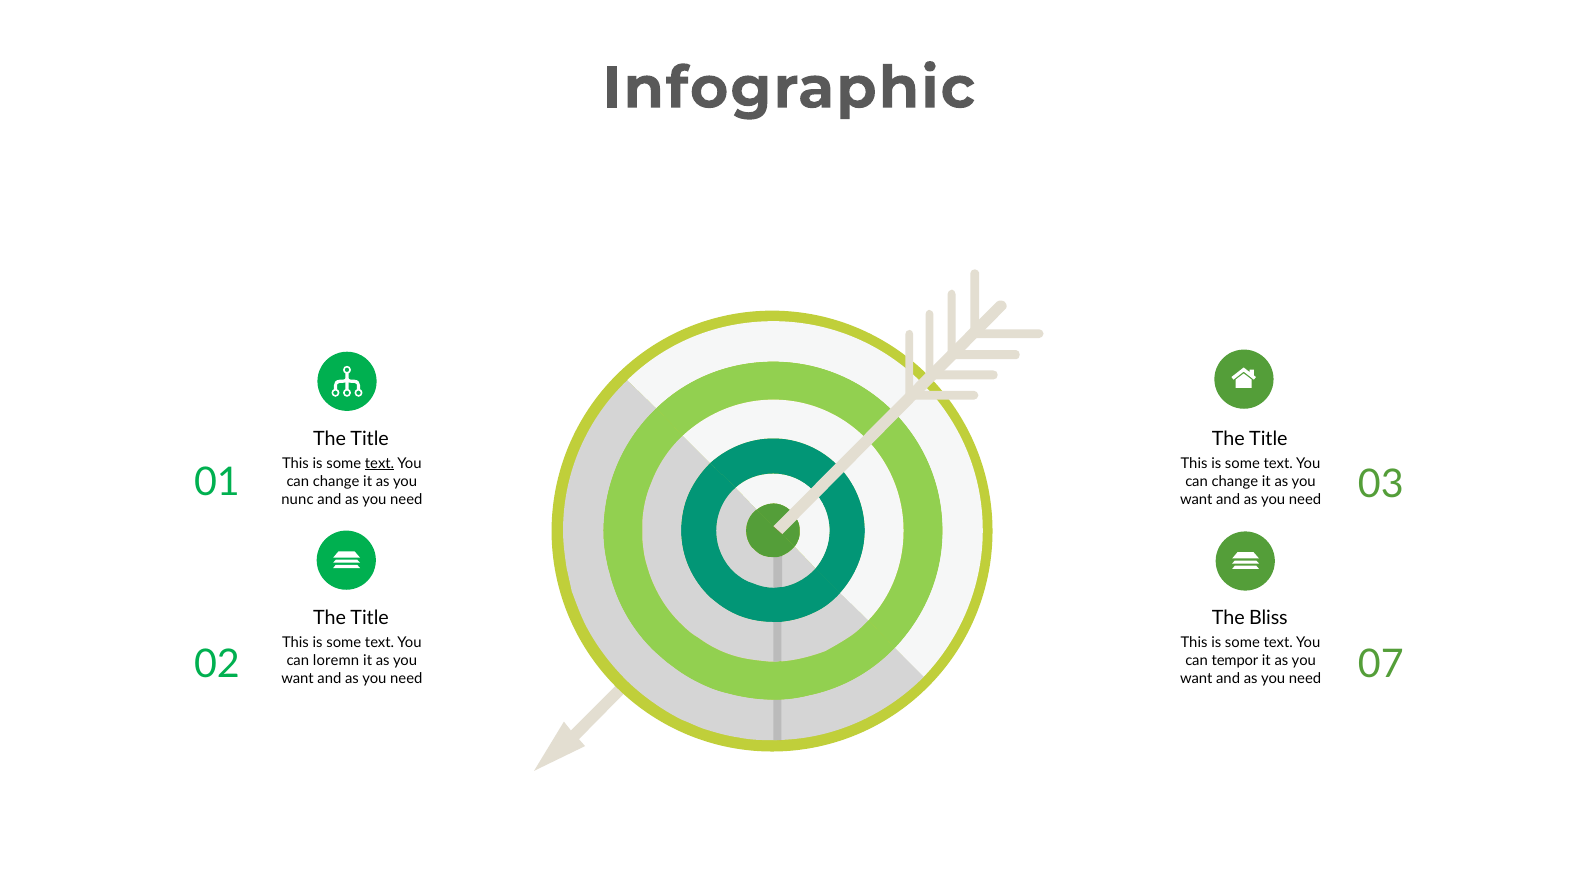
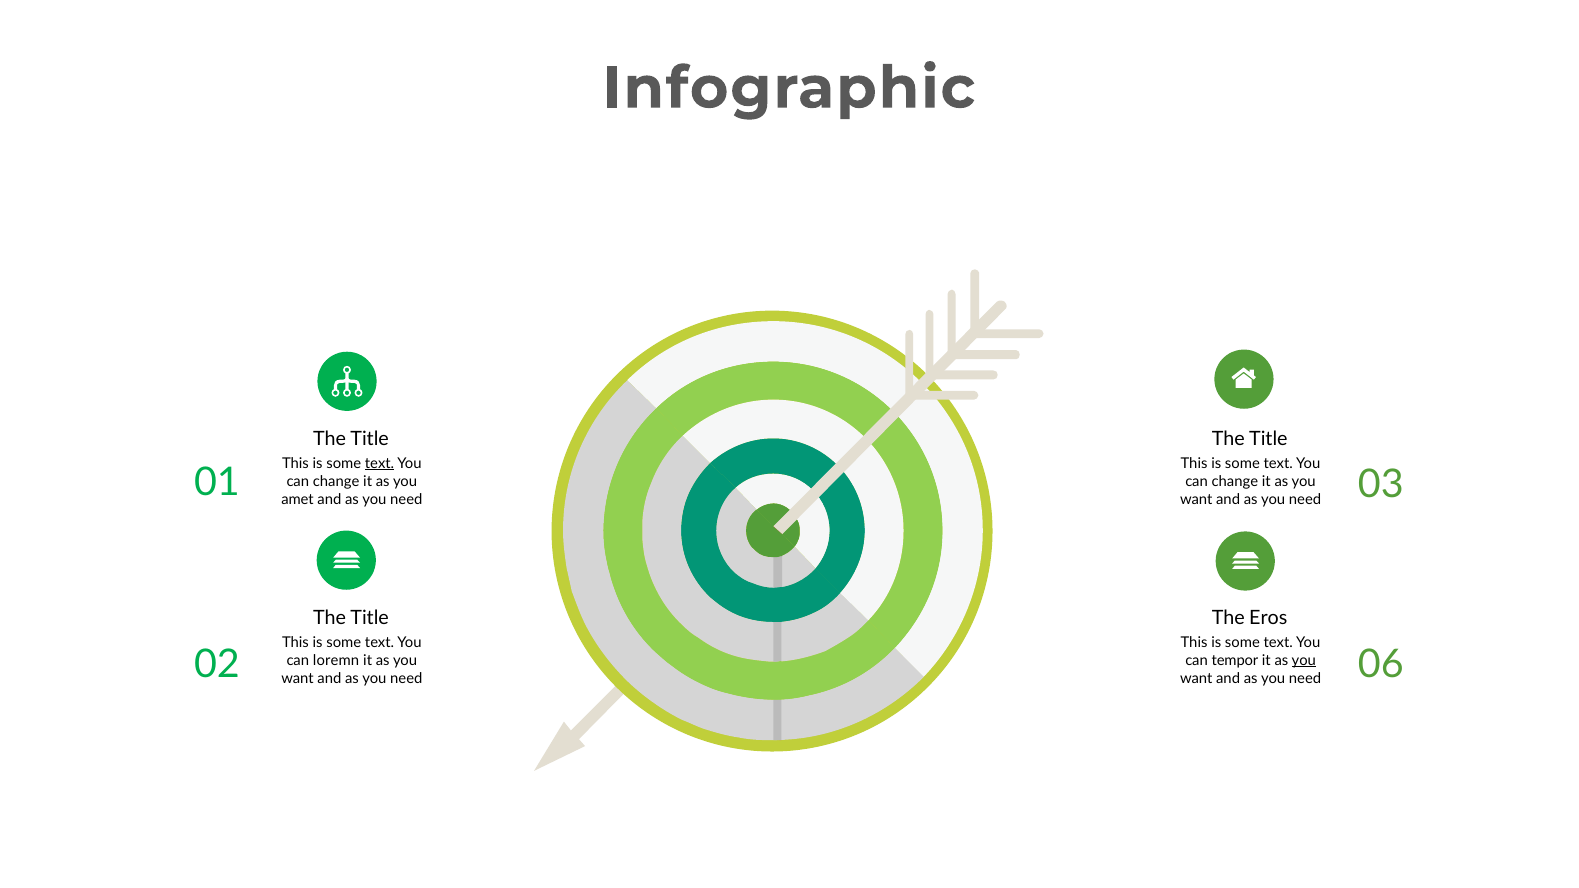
nunc: nunc -> amet (298, 499)
Bliss: Bliss -> Eros (1268, 618)
07: 07 -> 06 (1381, 664)
you underline: none -> present (1304, 660)
